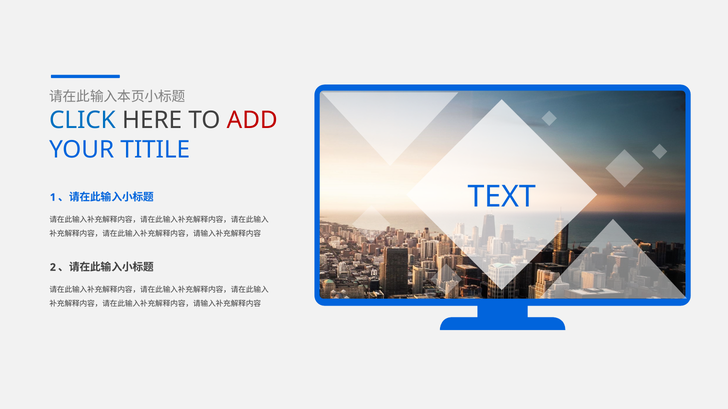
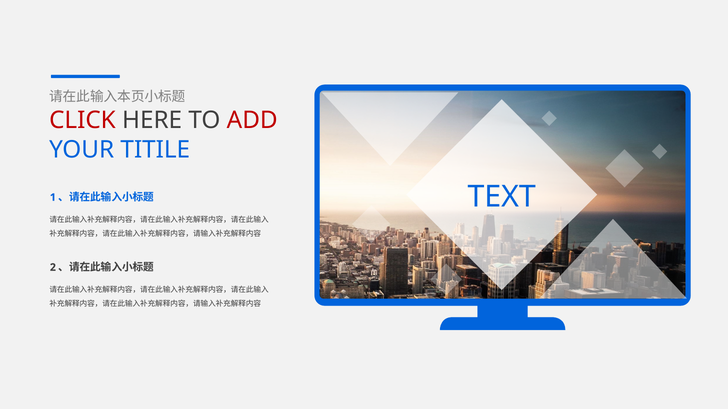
CLICK colour: blue -> red (82, 121)
